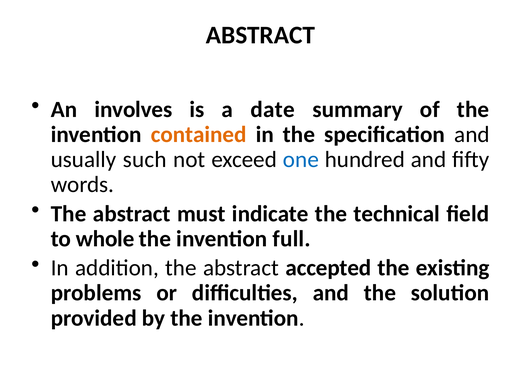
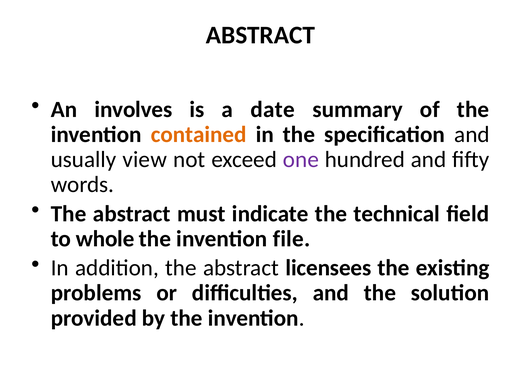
such: such -> view (145, 159)
one colour: blue -> purple (301, 159)
full: full -> file (292, 239)
accepted: accepted -> licensees (328, 268)
